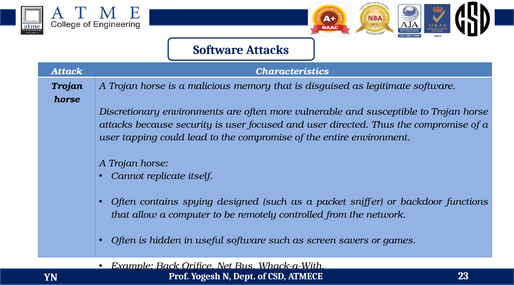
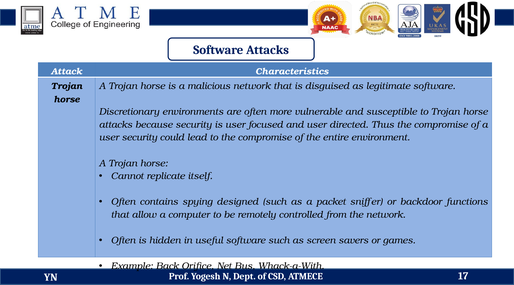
malicious memory: memory -> network (252, 86)
user tapping: tapping -> security (139, 138)
23: 23 -> 17 (463, 276)
